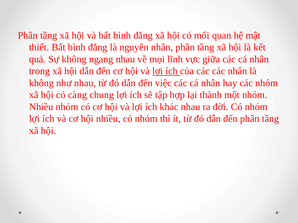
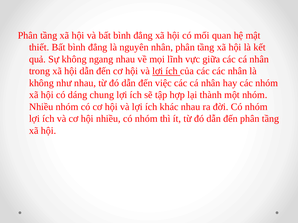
càng: càng -> dáng (78, 95)
